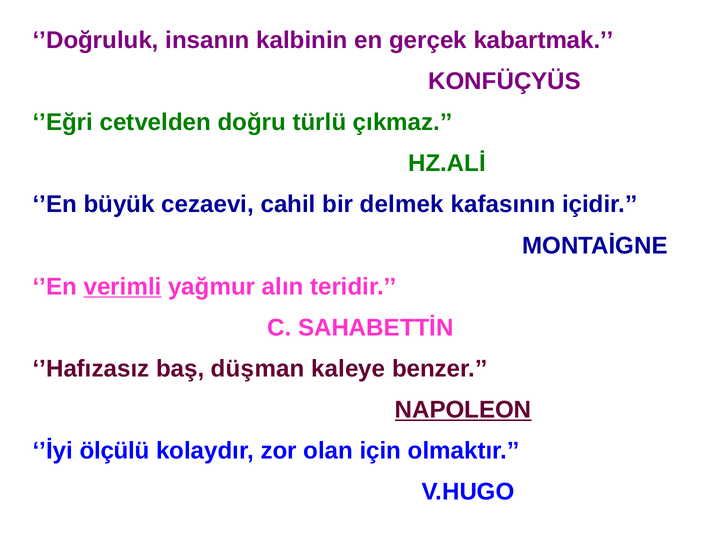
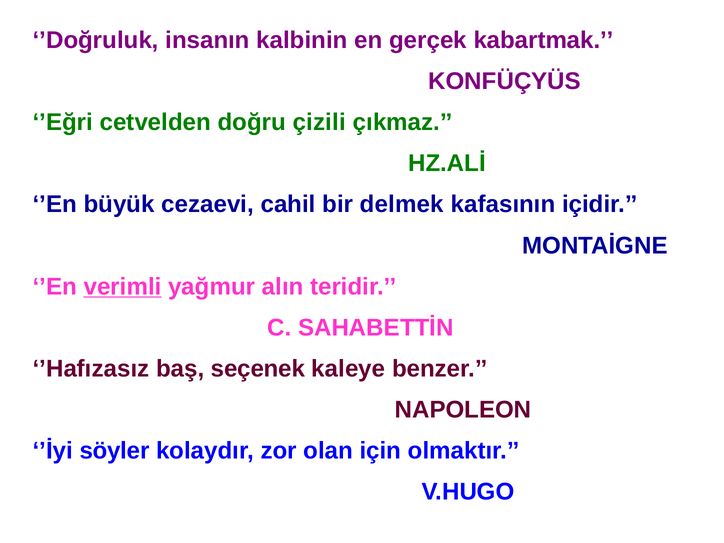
türlü: türlü -> çizili (319, 122)
düşman: düşman -> seçenek (258, 369)
NAPOLEON underline: present -> none (463, 410)
ölçülü: ölçülü -> söyler (115, 451)
